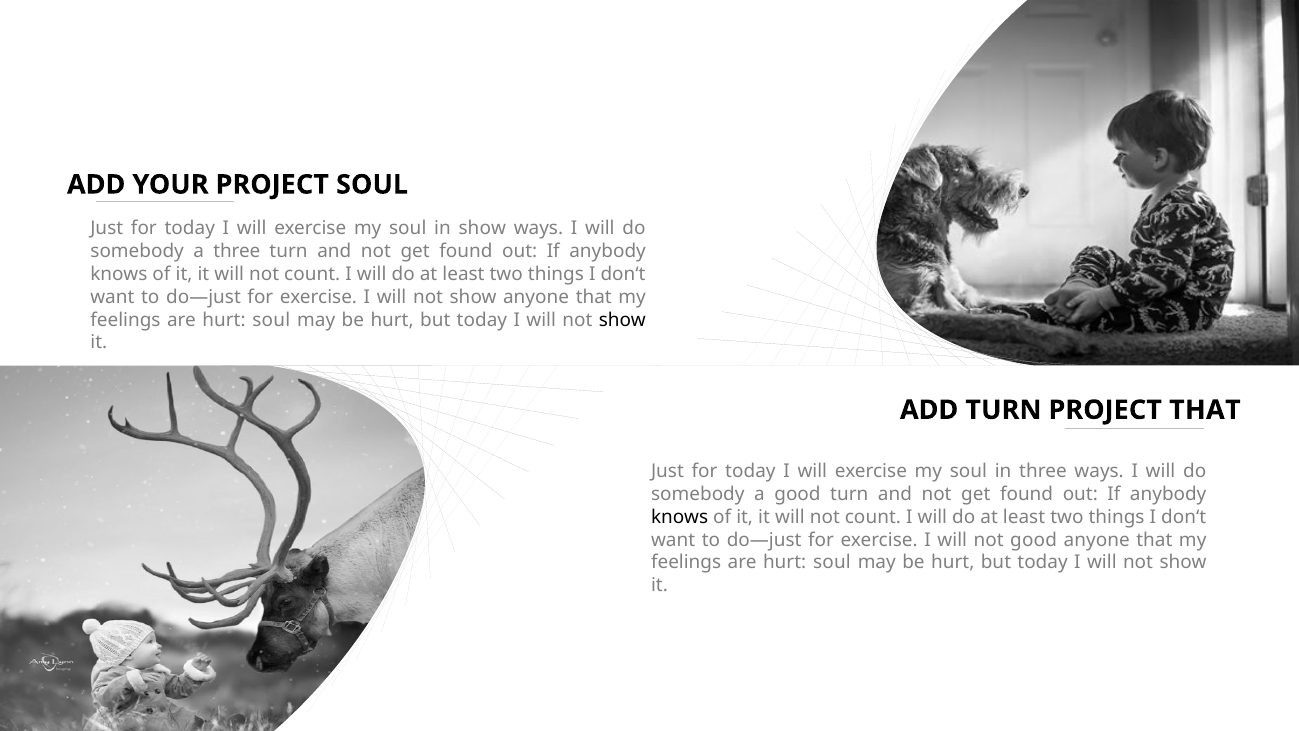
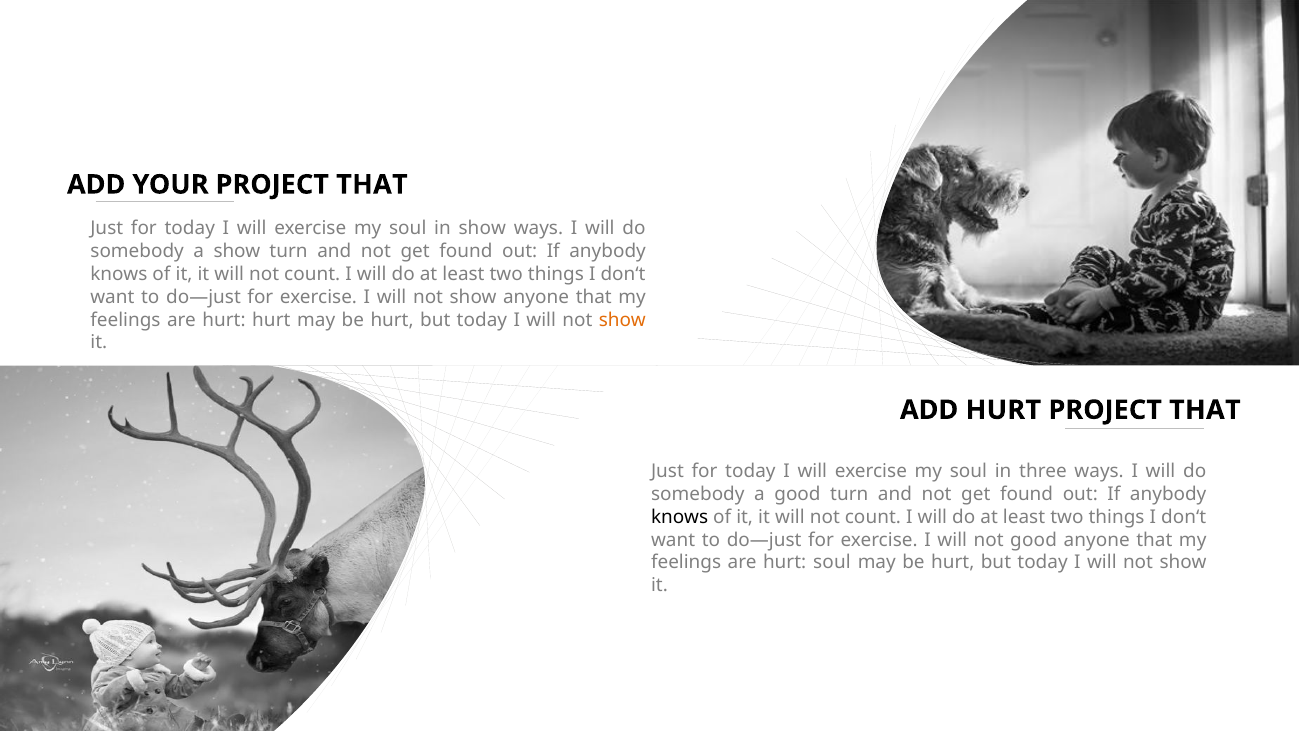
YOUR PROJECT SOUL: SOUL -> THAT (372, 185)
a three: three -> show (237, 251)
soul: soul -> hurt (271, 320)
show colour: black -> orange (622, 320)
ADD TURN: TURN -> HURT (1003, 410)
